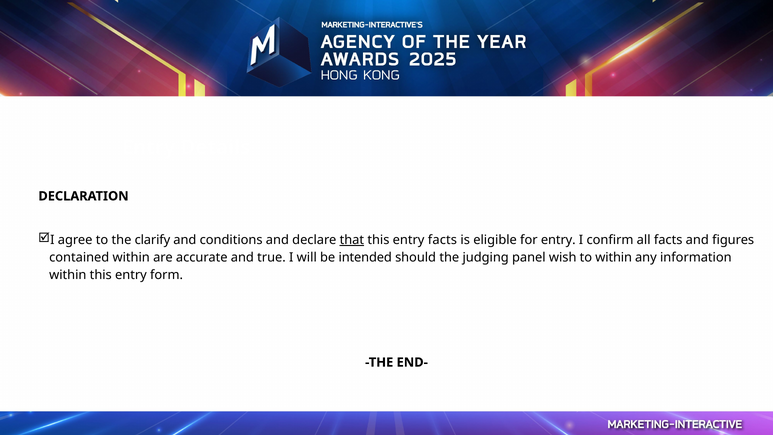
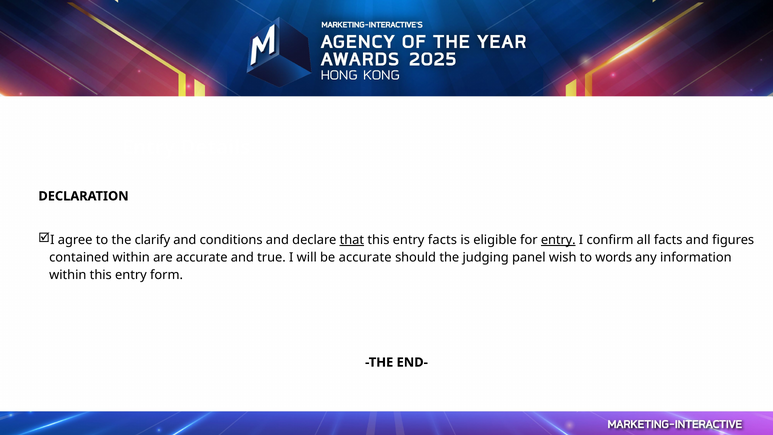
entry underline: none -> present (558, 240)
be intended: intended -> accurate (365, 257)
to within: within -> words (614, 257)
